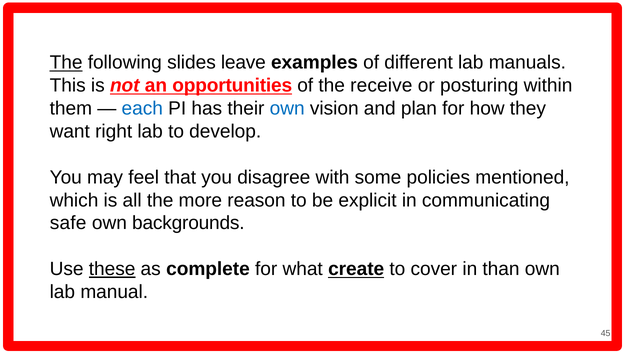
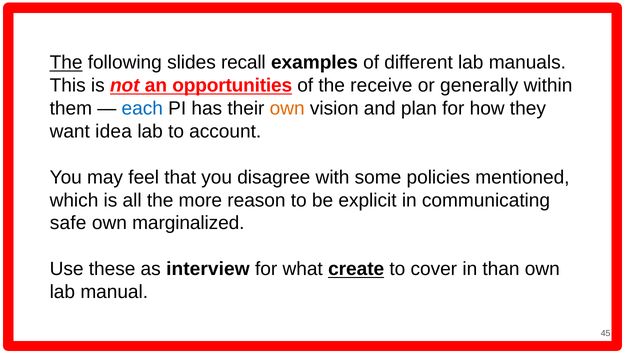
leave: leave -> recall (243, 63)
posturing: posturing -> generally (479, 85)
own colour: blue -> orange (287, 108)
right: right -> idea (114, 131)
develop: develop -> account (225, 131)
backgrounds: backgrounds -> marginalized (188, 223)
these underline: present -> none (112, 269)
complete: complete -> interview (208, 269)
